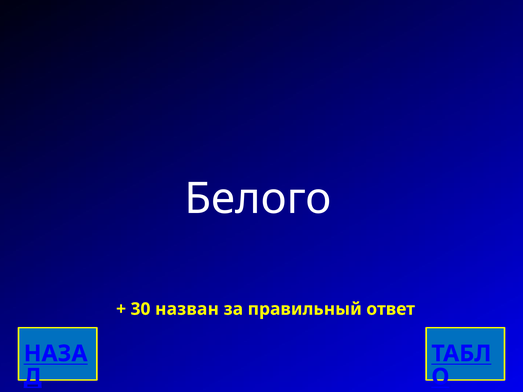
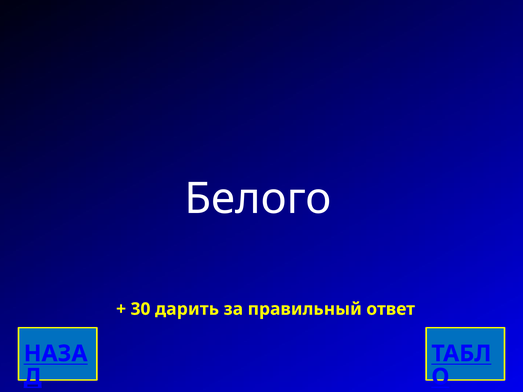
назван: назван -> дарить (187, 309)
